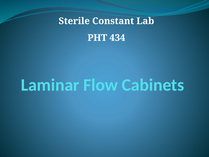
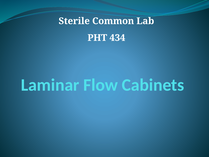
Constant: Constant -> Common (113, 21)
